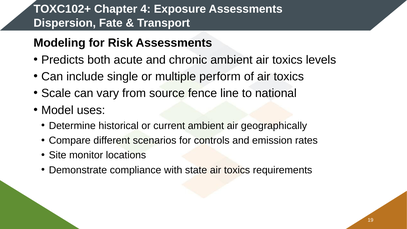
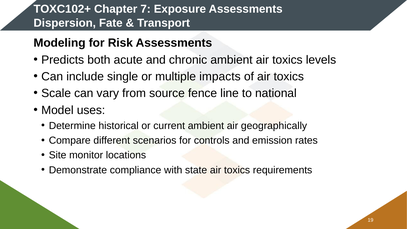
4: 4 -> 7 (146, 9)
perform: perform -> impacts (220, 77)
